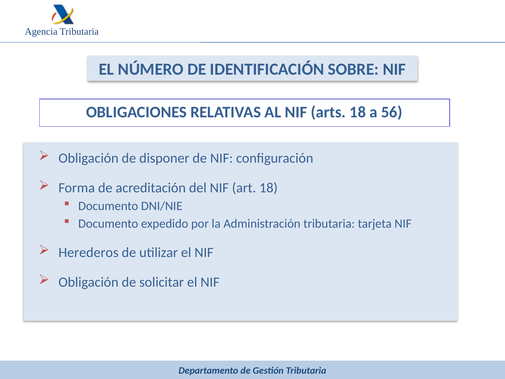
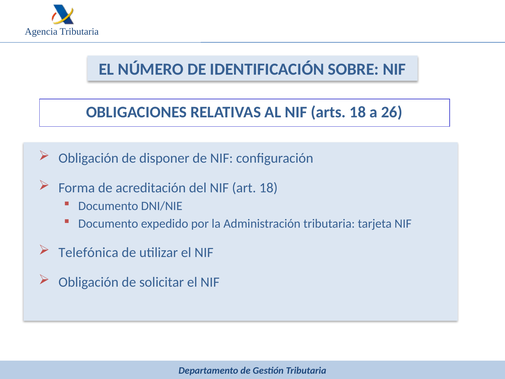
56: 56 -> 26 (392, 112)
Herederos: Herederos -> Telefónica (88, 252)
